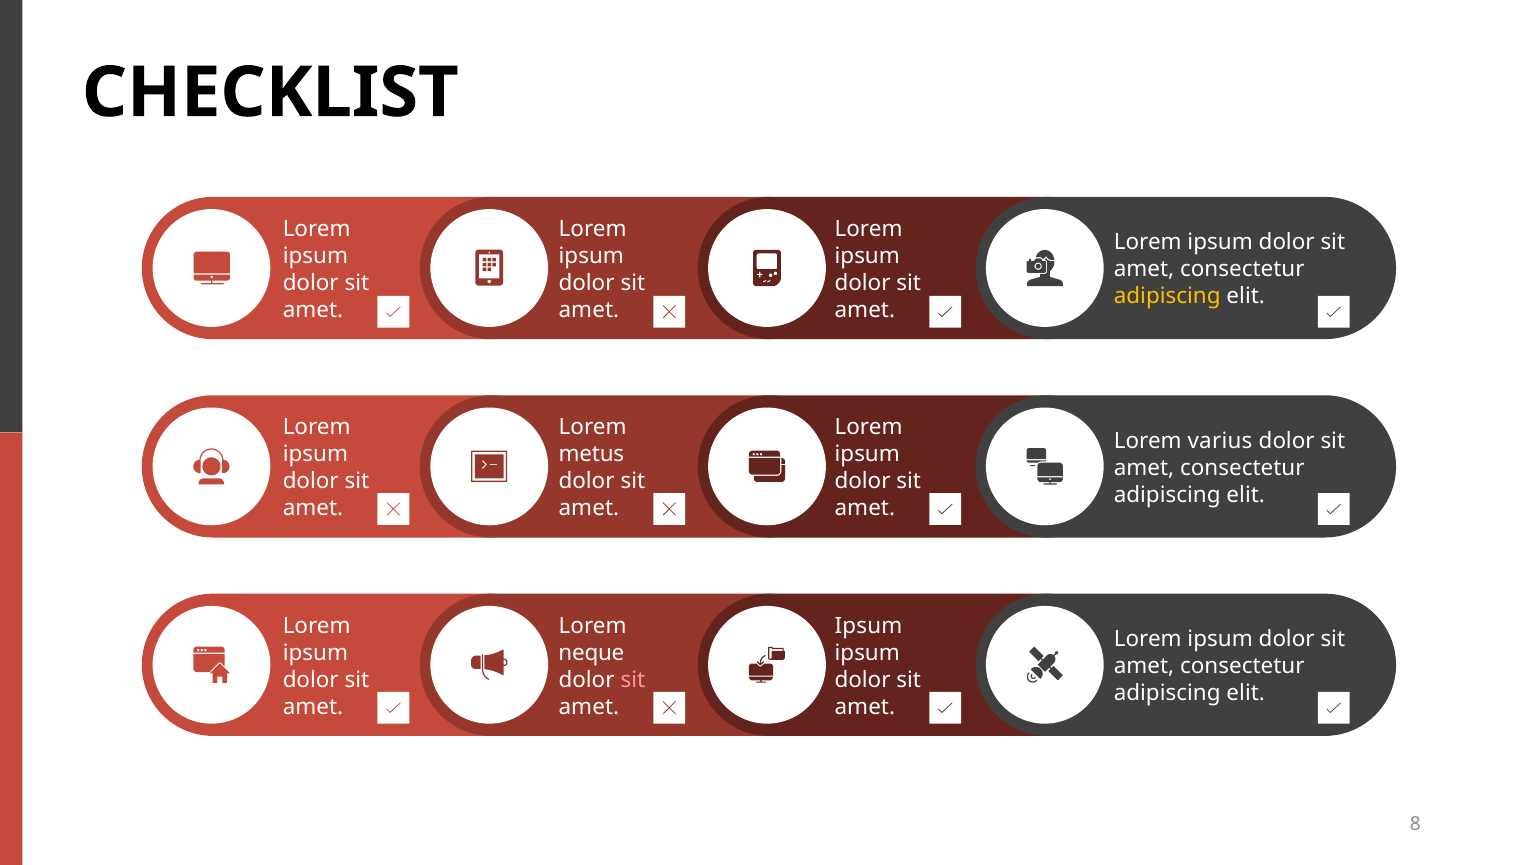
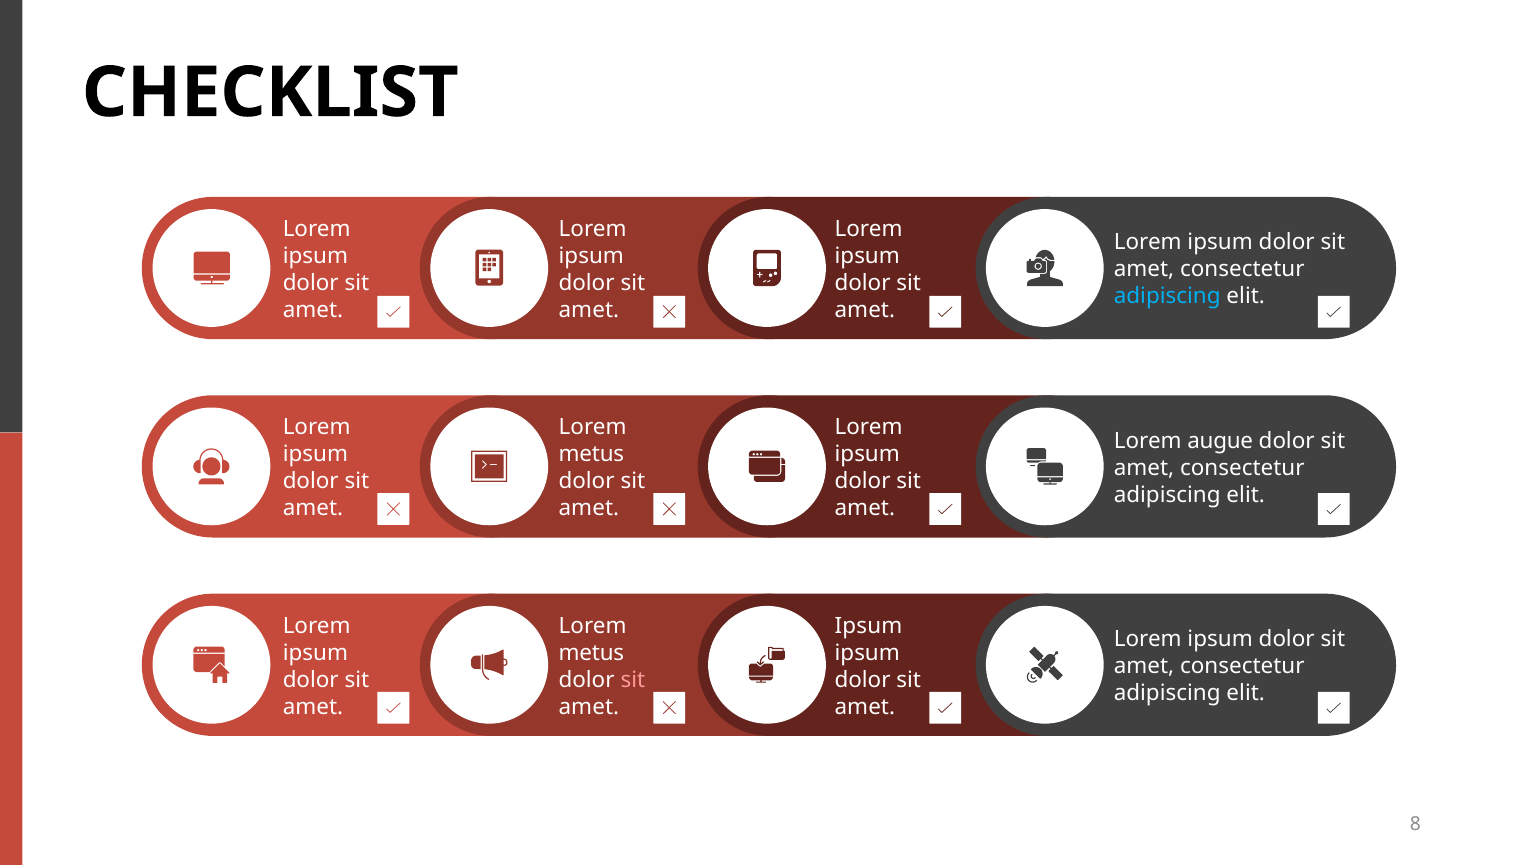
adipiscing colour: yellow -> light blue (1167, 296)
varius: varius -> augue (1220, 441)
neque: neque -> metus (591, 653)
